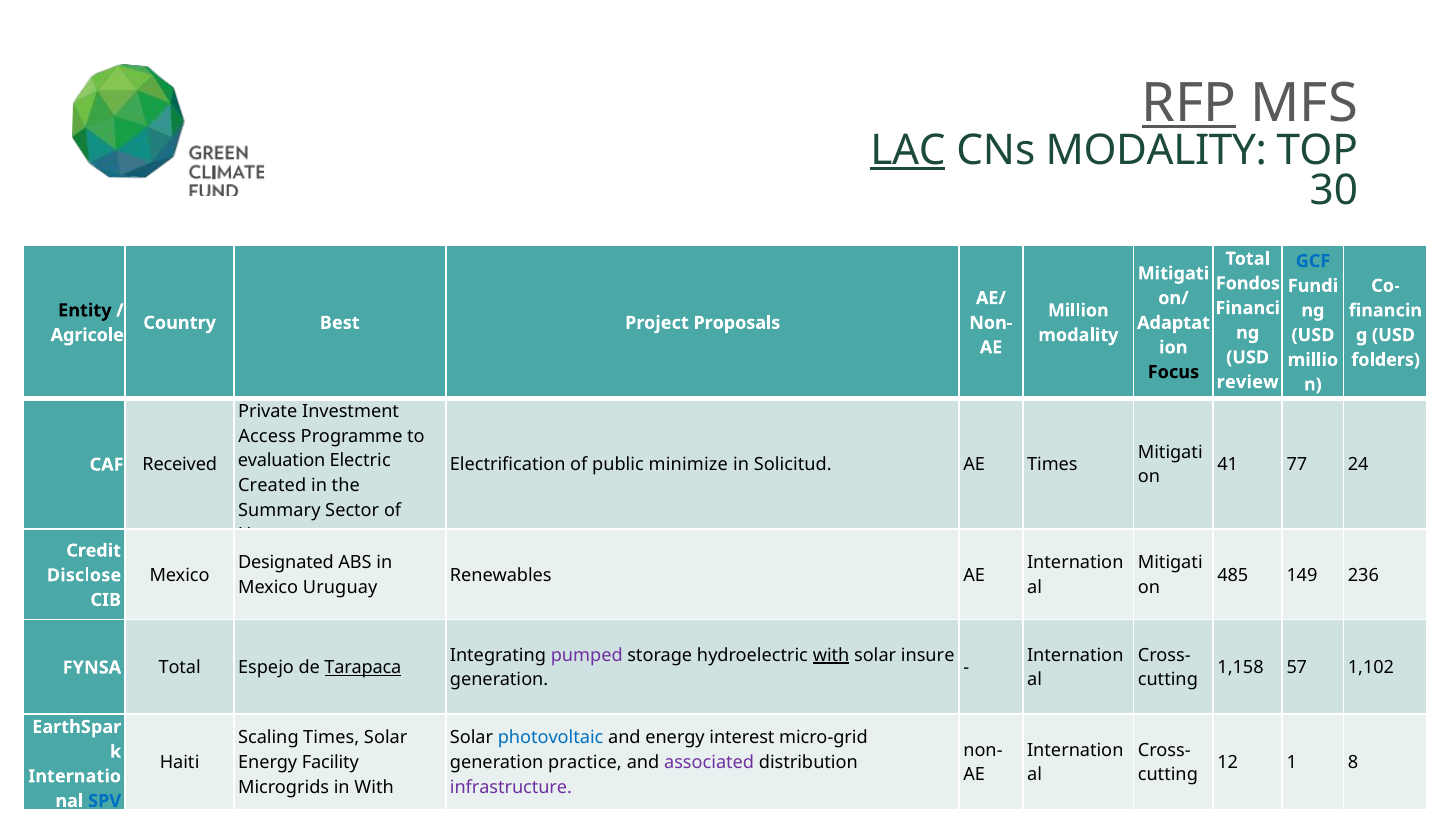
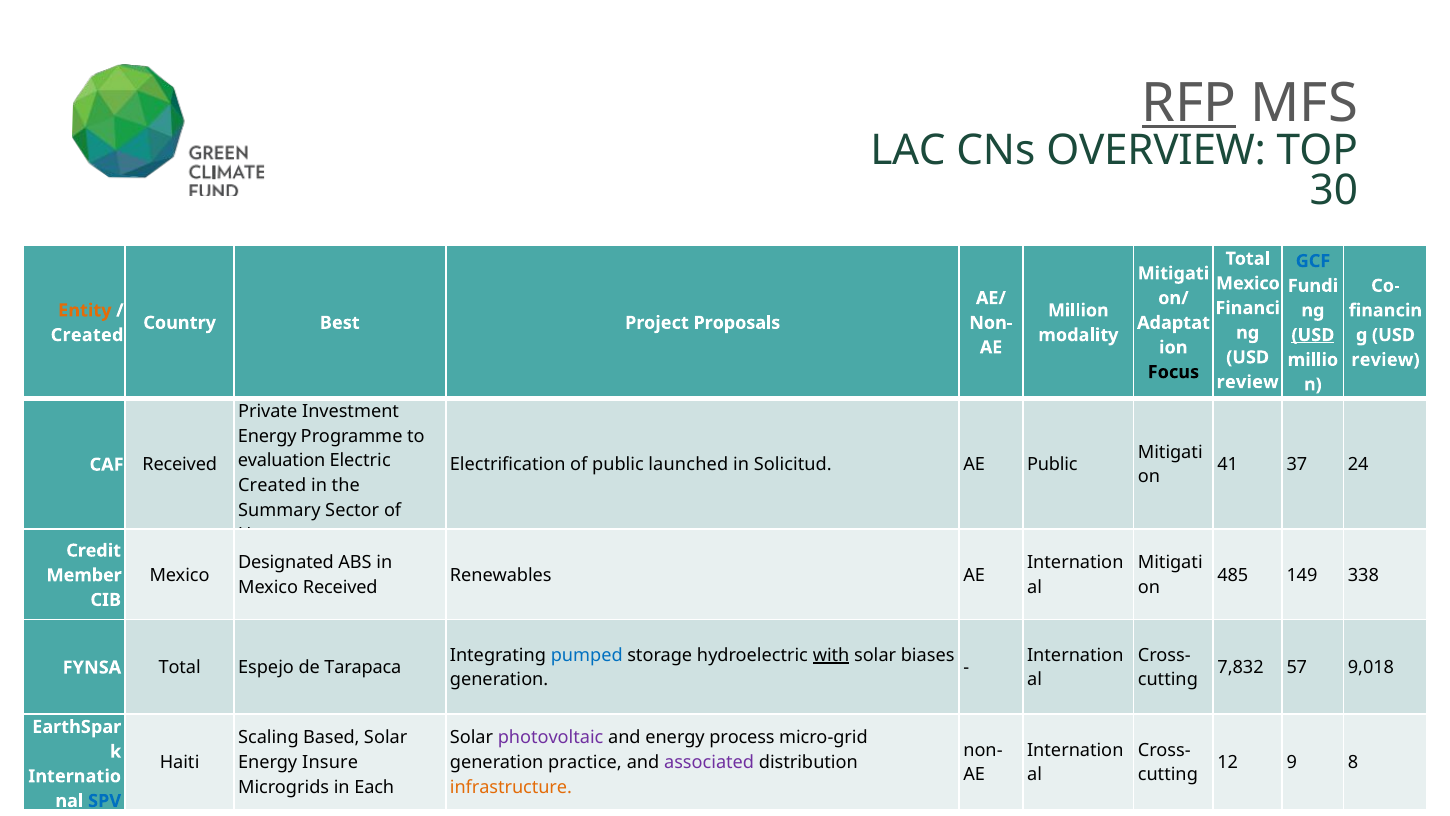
LAC underline: present -> none (908, 150)
CNs MODALITY: MODALITY -> OVERVIEW (1156, 150)
Fondos: Fondos -> Mexico (1248, 283)
Entity colour: black -> orange (85, 310)
Agricole: Agricole -> Created (87, 335)
USD underline: none -> present (1313, 335)
folders: folders -> review (1385, 360)
Access: Access -> Energy (267, 436)
minimize: minimize -> launched (688, 464)
AE Times: Times -> Public (1052, 464)
77: 77 -> 37 (1297, 464)
236: 236 -> 338 (1363, 575)
Disclose: Disclose -> Member (84, 575)
Mexico Uruguay: Uruguay -> Received (340, 587)
pumped colour: purple -> blue (587, 655)
insure: insure -> biases (928, 655)
1,158: 1,158 -> 7,832 (1241, 667)
1,102: 1,102 -> 9,018 (1371, 667)
Tarapaca underline: present -> none (363, 667)
Scaling Times: Times -> Based (331, 738)
photovoltaic colour: blue -> purple (551, 738)
interest: interest -> process (742, 738)
Facility: Facility -> Insure (330, 762)
1: 1 -> 9 (1292, 762)
in With: With -> Each (374, 787)
infrastructure colour: purple -> orange (511, 787)
